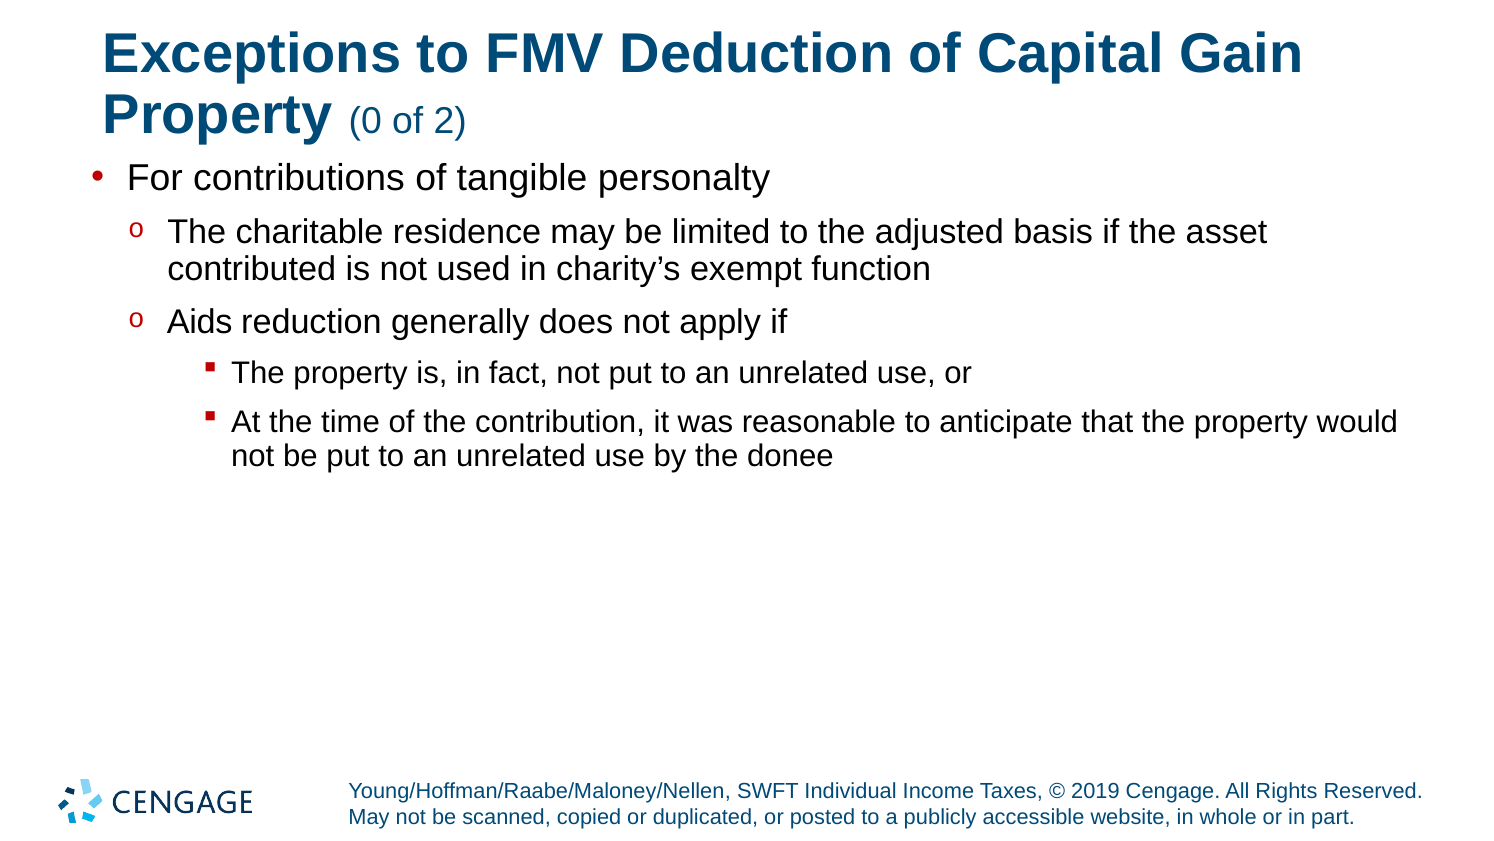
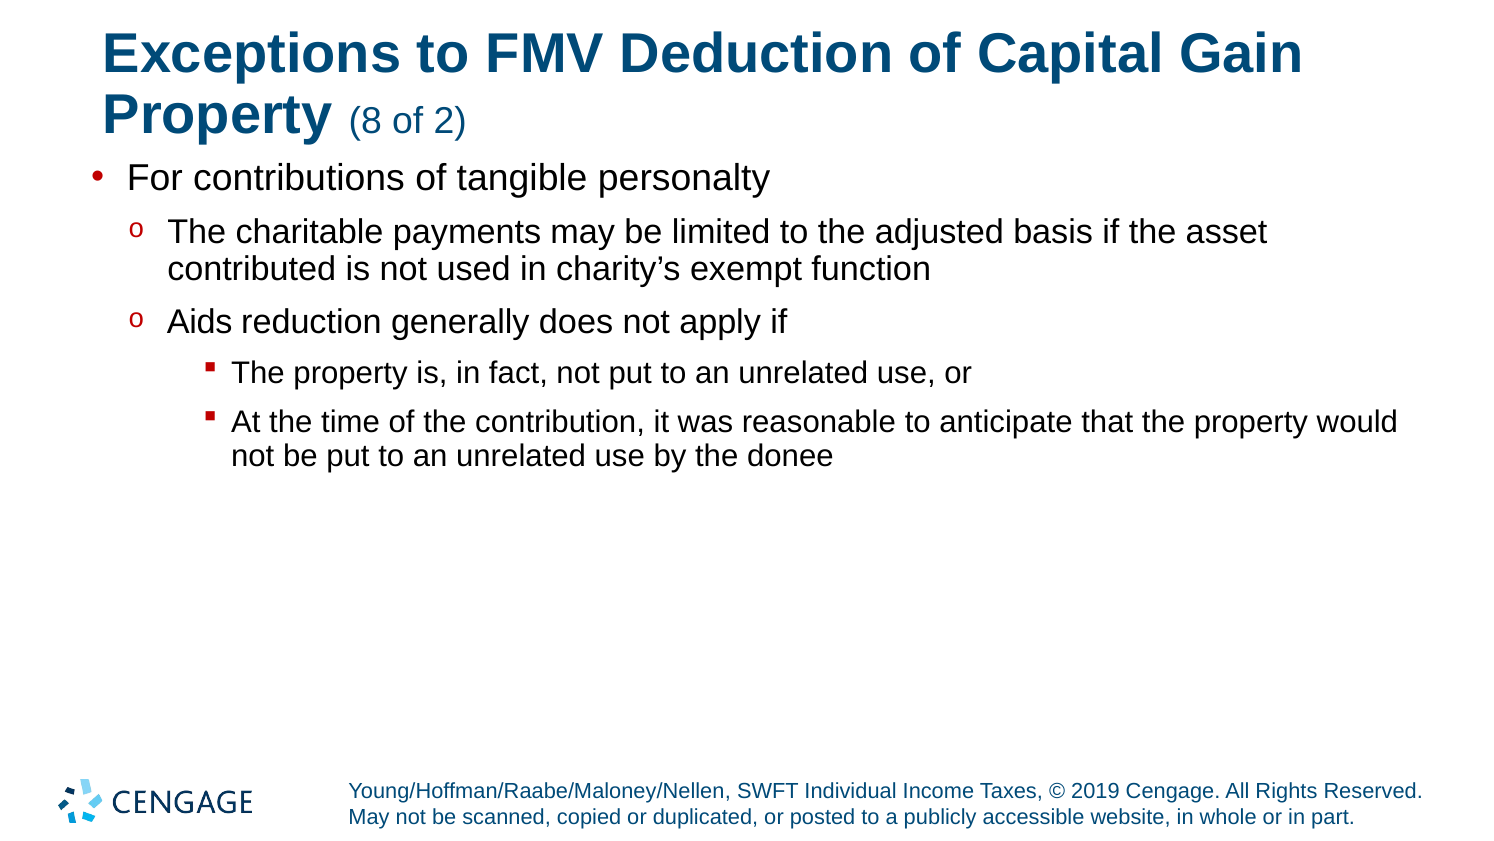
0: 0 -> 8 (365, 121)
residence: residence -> payments (467, 232)
